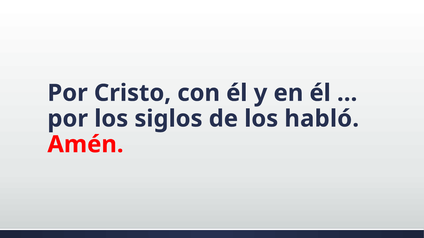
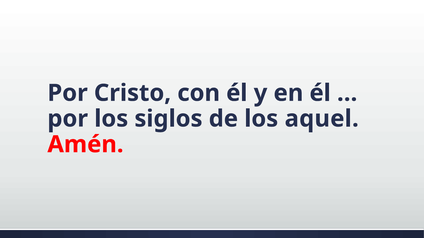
habló: habló -> aquel (322, 119)
